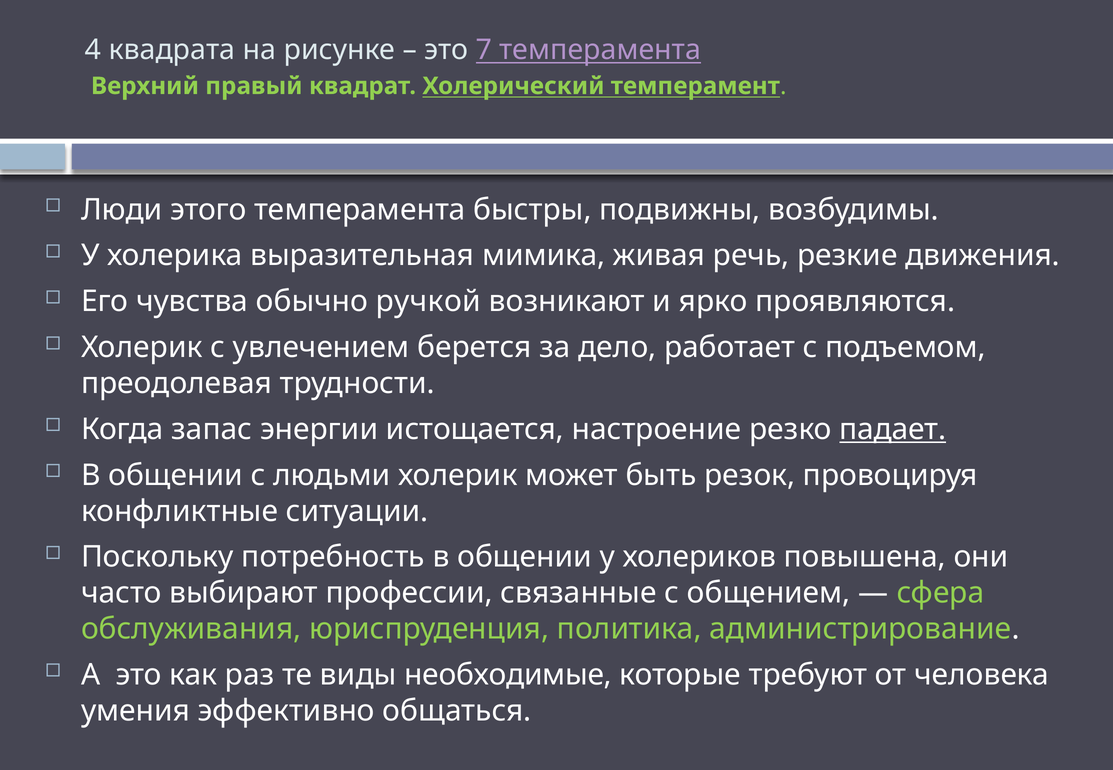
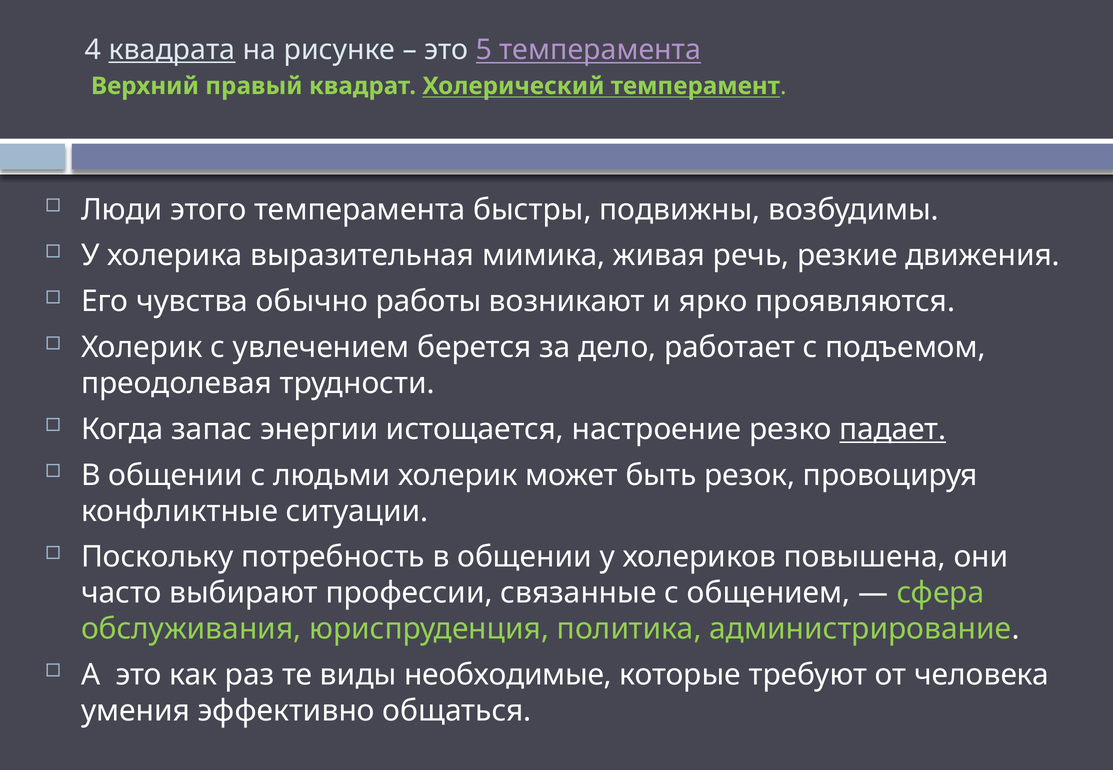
квадрата underline: none -> present (172, 50)
7: 7 -> 5 (484, 50)
ручкой: ручкой -> работы (429, 302)
